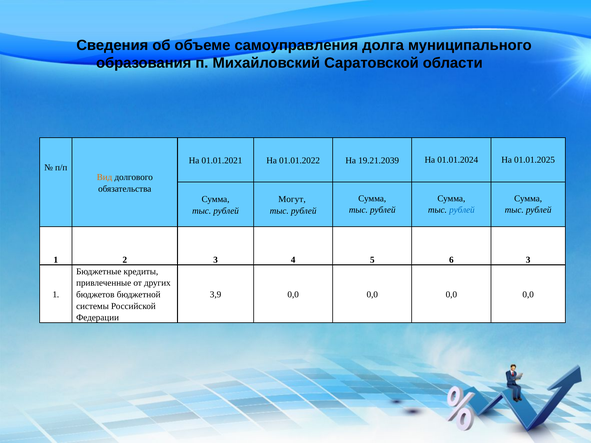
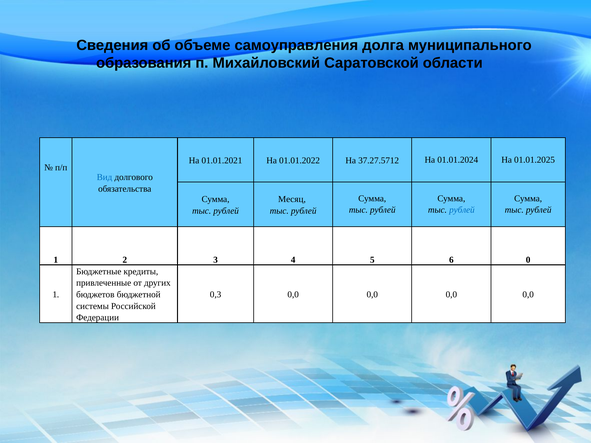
19.21.2039: 19.21.2039 -> 37.27.5712 (379, 161)
Вид colour: orange -> blue (105, 177)
Могут: Могут -> Месяц (292, 199)
6 3: 3 -> 0 (528, 260)
3,9: 3,9 -> 0,3 (216, 295)
